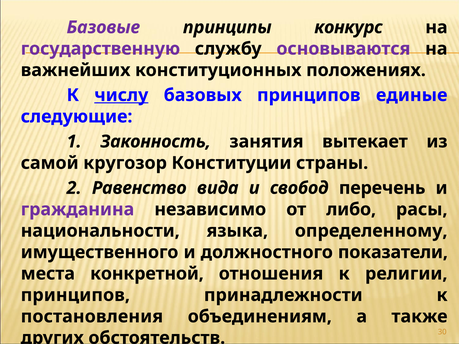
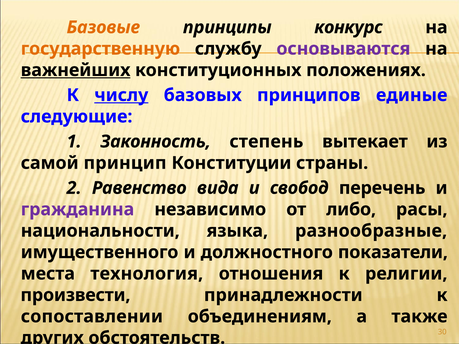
Базовые colour: purple -> orange (103, 27)
государственную colour: purple -> orange (100, 49)
важнейших underline: none -> present (76, 70)
занятия: занятия -> степень (266, 142)
кругозор: кругозор -> принцип (125, 163)
определенному: определенному -> разнообразные (371, 231)
конкретной: конкретной -> технология (147, 274)
принципов: принципов -> произвести (75, 295)
постановления: постановления -> сопоставлении (92, 317)
